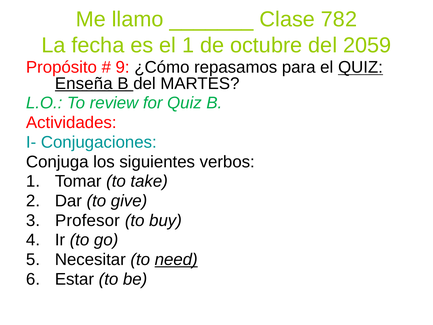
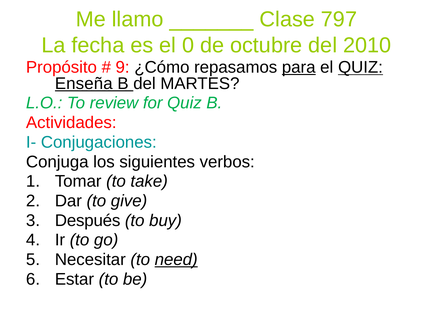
782: 782 -> 797 (339, 19)
el 1: 1 -> 0 (188, 45)
2059: 2059 -> 2010 (367, 45)
para underline: none -> present (299, 67)
Profesor: Profesor -> Después (88, 220)
